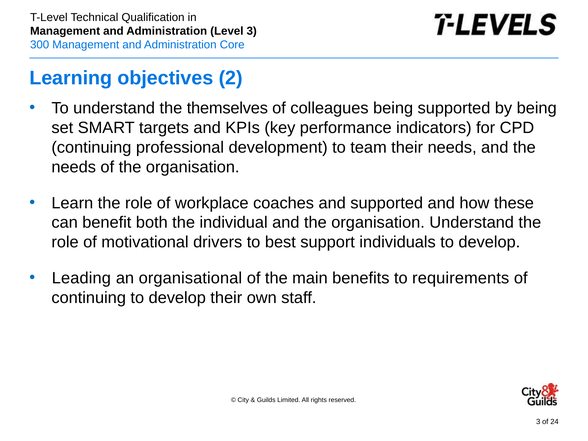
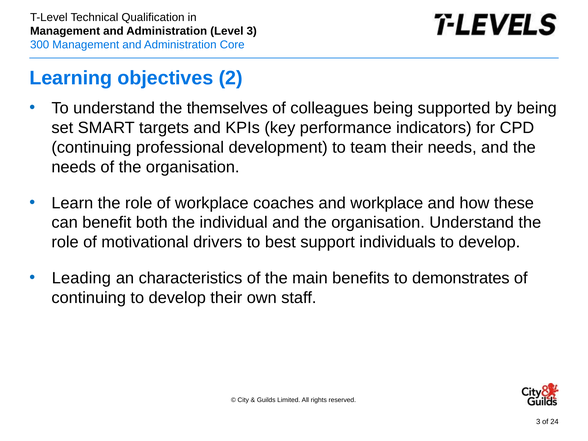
and supported: supported -> workplace (387, 203)
organisational: organisational -> characteristics (190, 278)
requirements: requirements -> demonstrates (461, 278)
